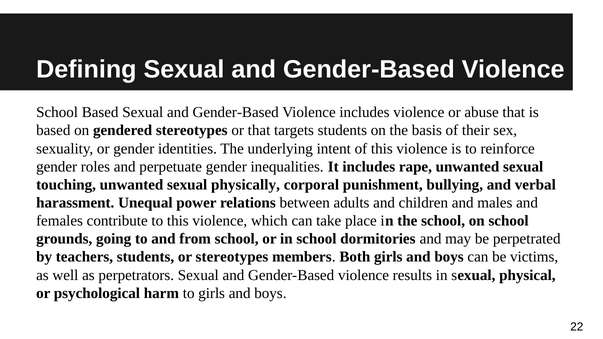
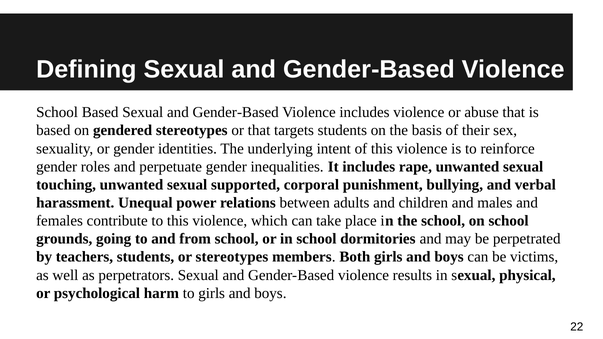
physically: physically -> supported (246, 185)
